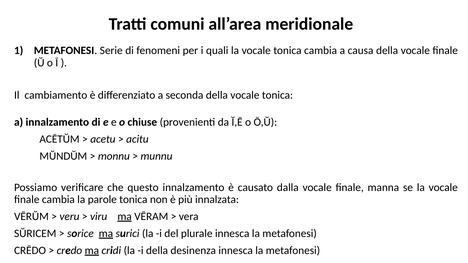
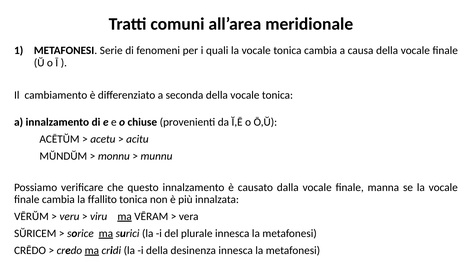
parole: parole -> ffallito (102, 200)
